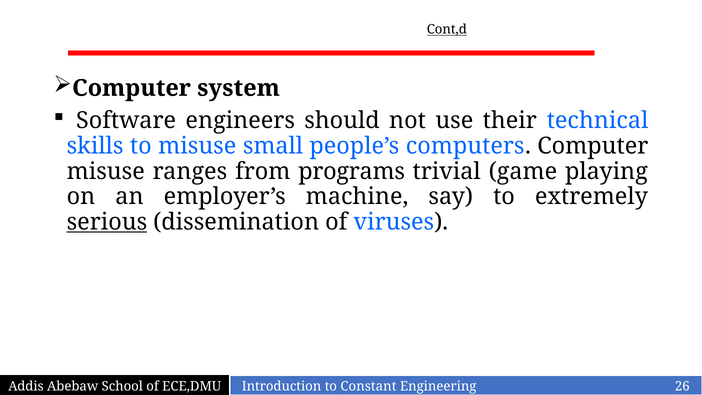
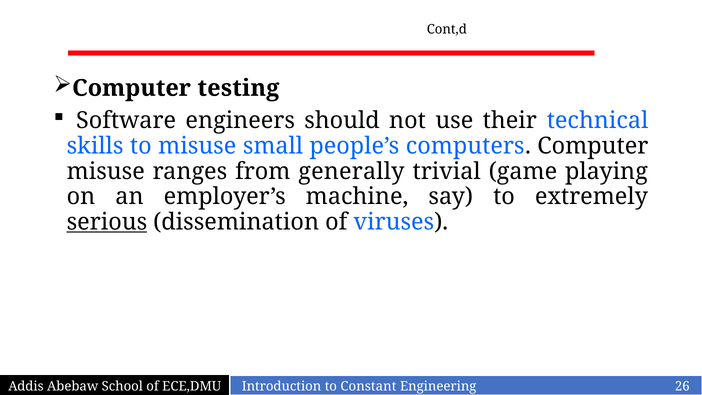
Cont,d underline: present -> none (447, 30)
system: system -> testing (238, 88)
programs: programs -> generally (351, 171)
